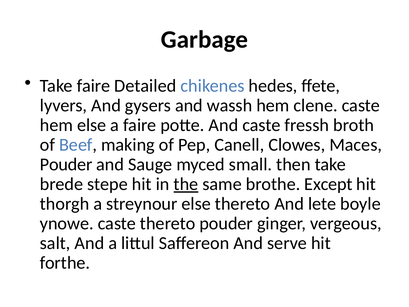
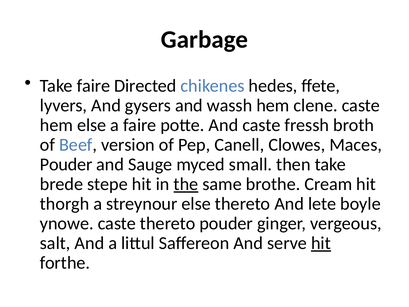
Detailed: Detailed -> Directed (145, 86)
making: making -> version (128, 145)
Except: Except -> Cream (328, 184)
hit underline: none -> present (321, 243)
